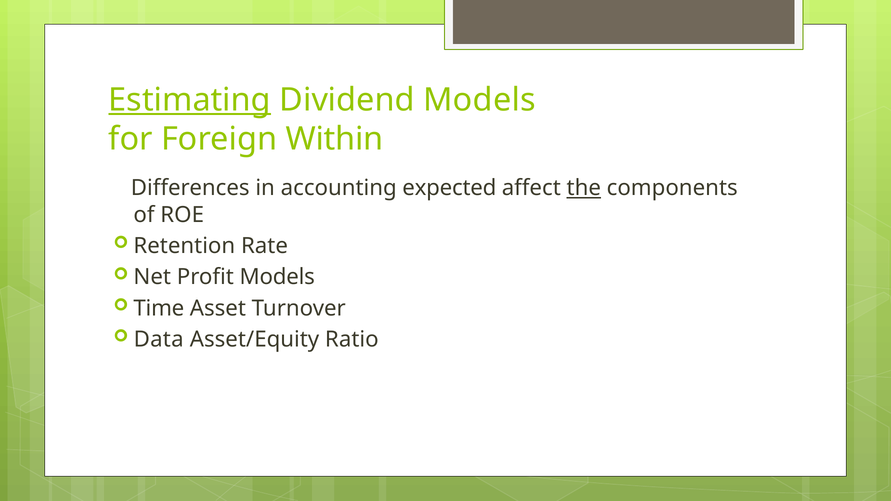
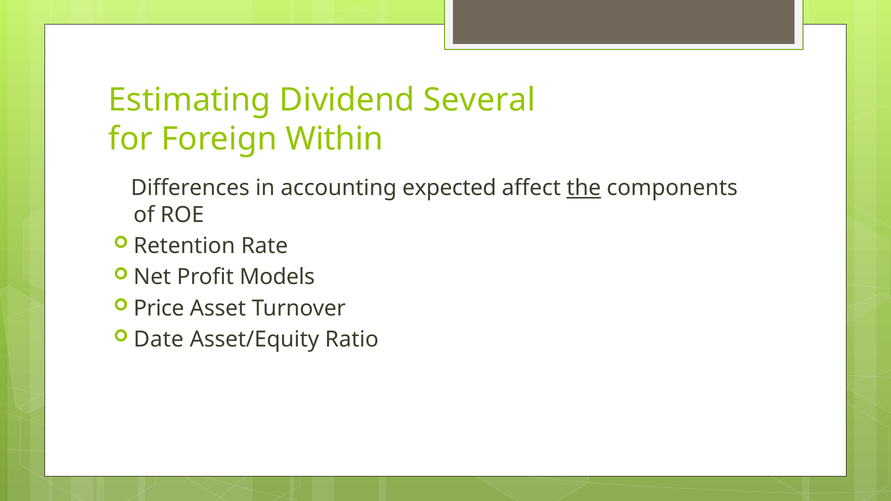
Estimating underline: present -> none (190, 100)
Dividend Models: Models -> Several (479, 100)
Time: Time -> Price (159, 308)
Data: Data -> Date (159, 340)
